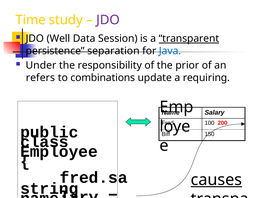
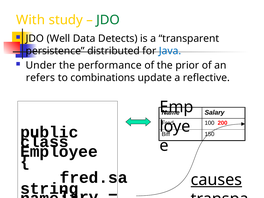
Time: Time -> With (31, 20)
JDO colour: purple -> green (108, 20)
Session: Session -> Detects (118, 39)
transparent underline: present -> none (189, 39)
separation: separation -> distributed (113, 51)
responsibility: responsibility -> performance (110, 65)
requiring: requiring -> reflective (206, 78)
